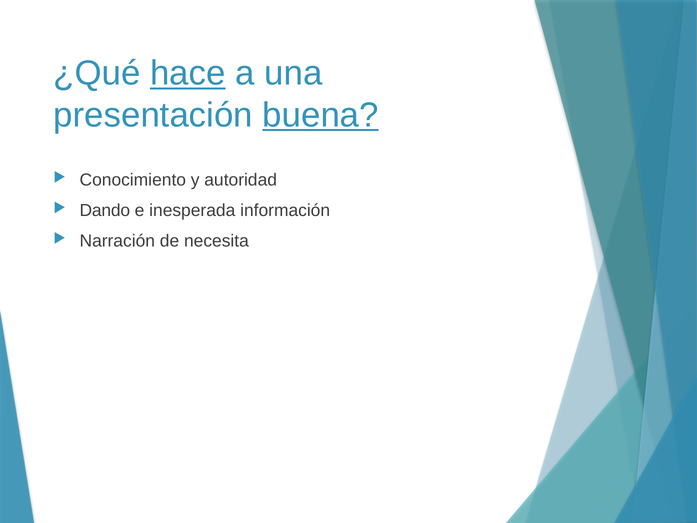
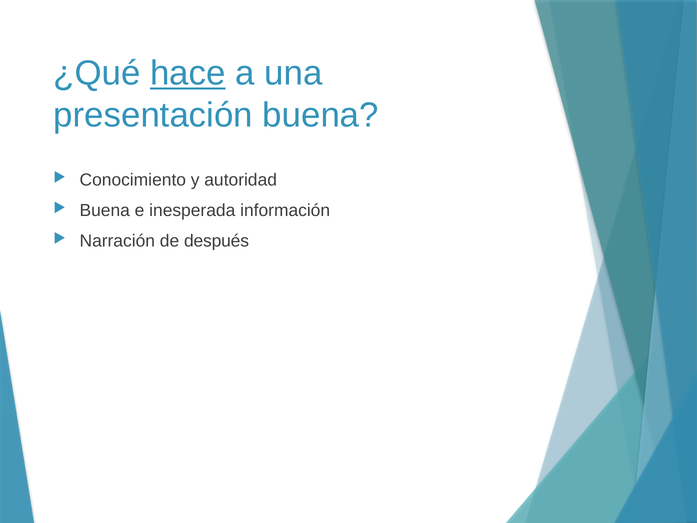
buena underline: present -> none (321, 115)
Dando: Dando -> Buena (105, 210)
necesita: necesita -> después (217, 241)
